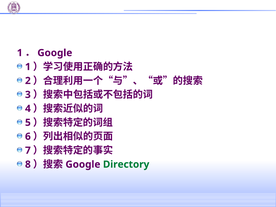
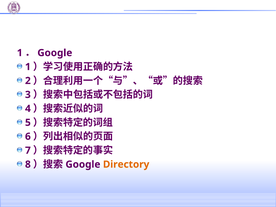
Directory colour: green -> orange (126, 164)
